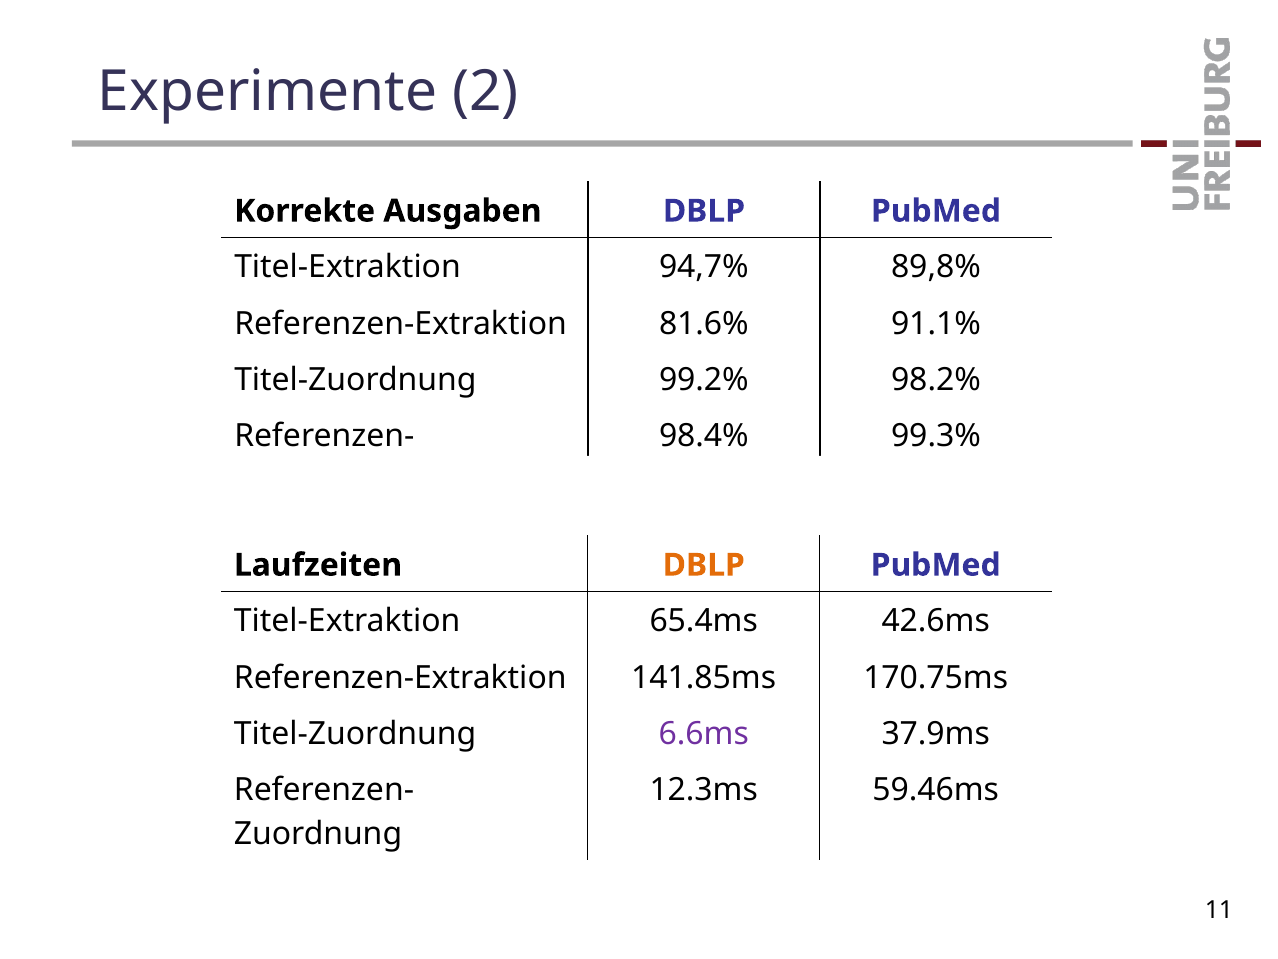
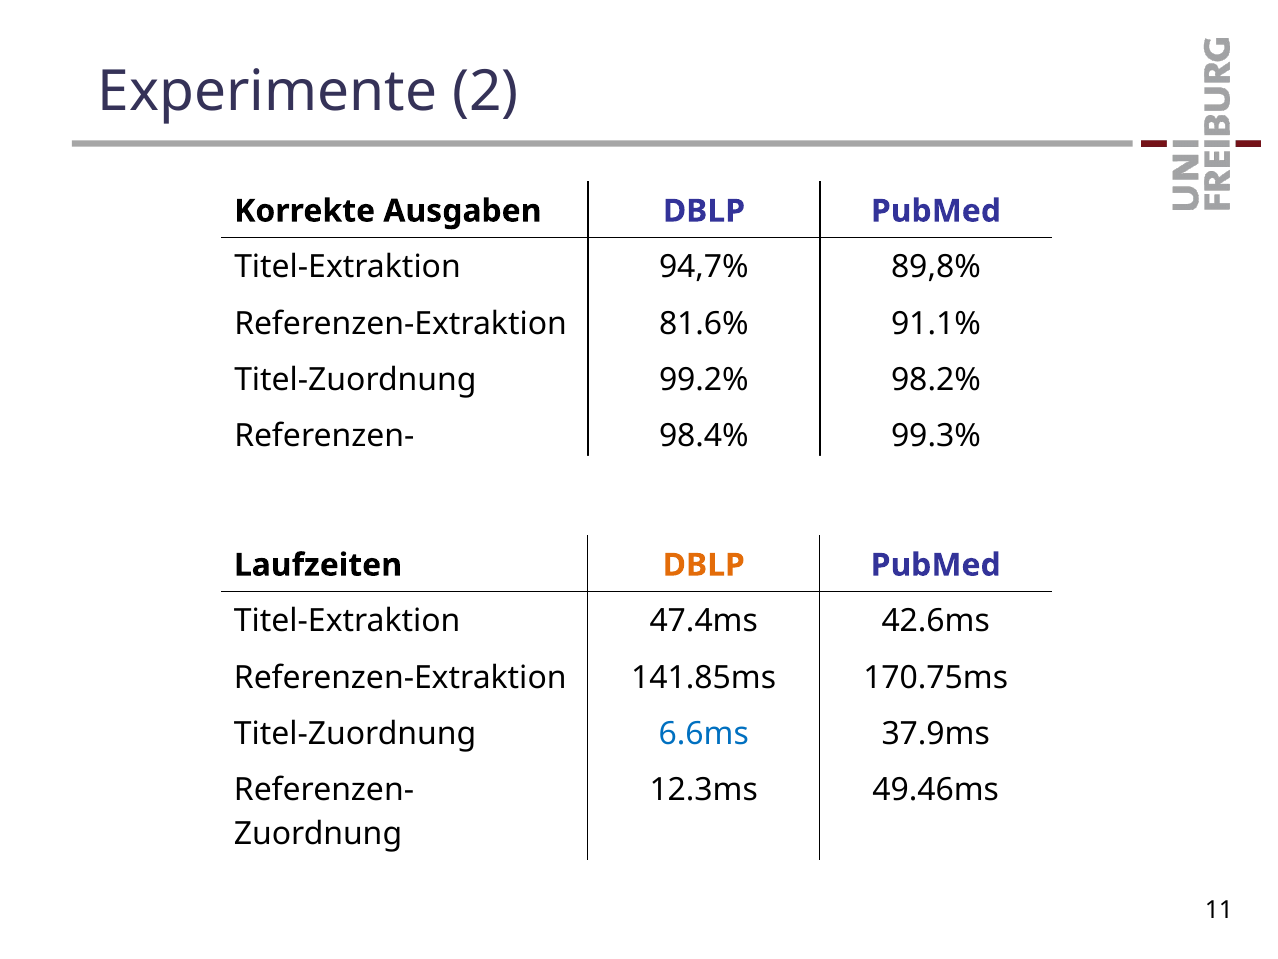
65.4ms: 65.4ms -> 47.4ms (704, 621)
6.6ms colour: purple -> blue (704, 734)
59.46ms: 59.46ms -> 49.46ms (936, 790)
